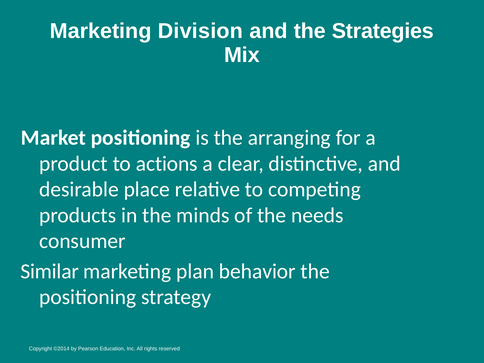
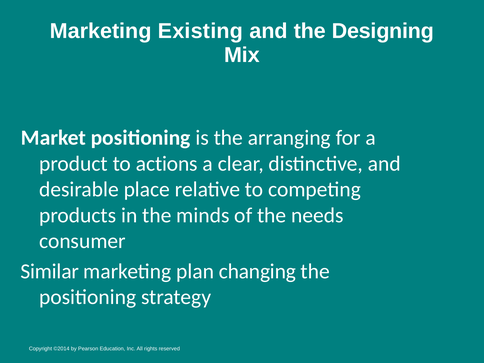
Division: Division -> Existing (200, 31)
Strategies: Strategies -> Designing (383, 31)
behavior: behavior -> changing (257, 271)
